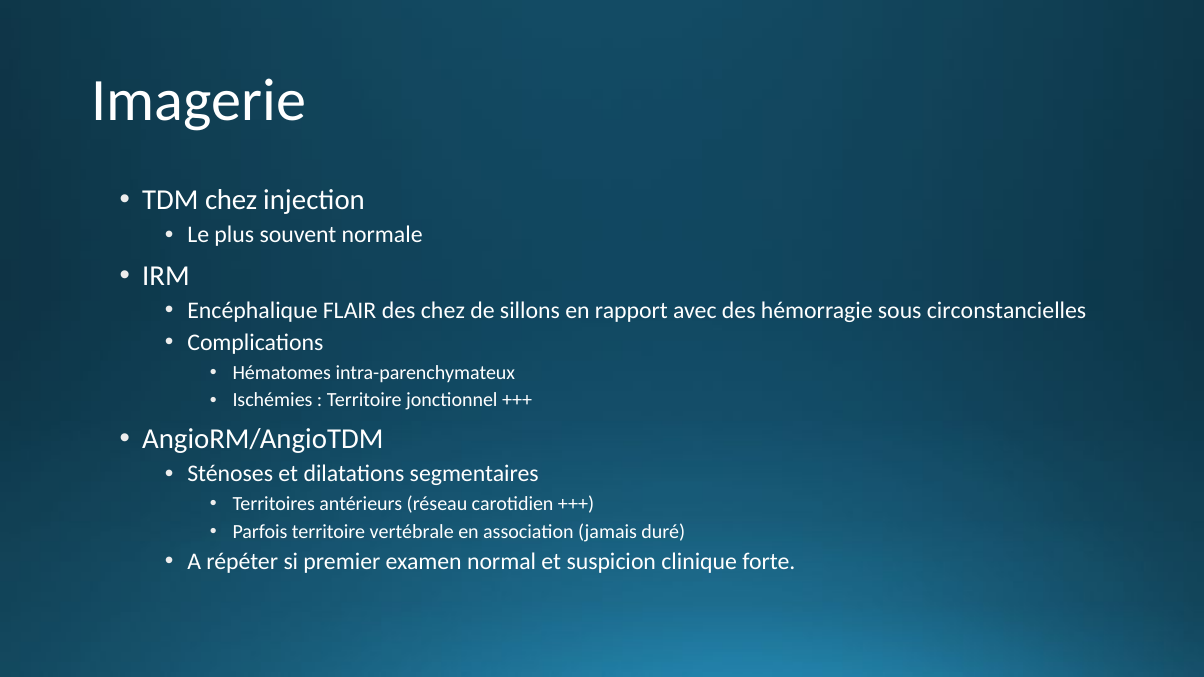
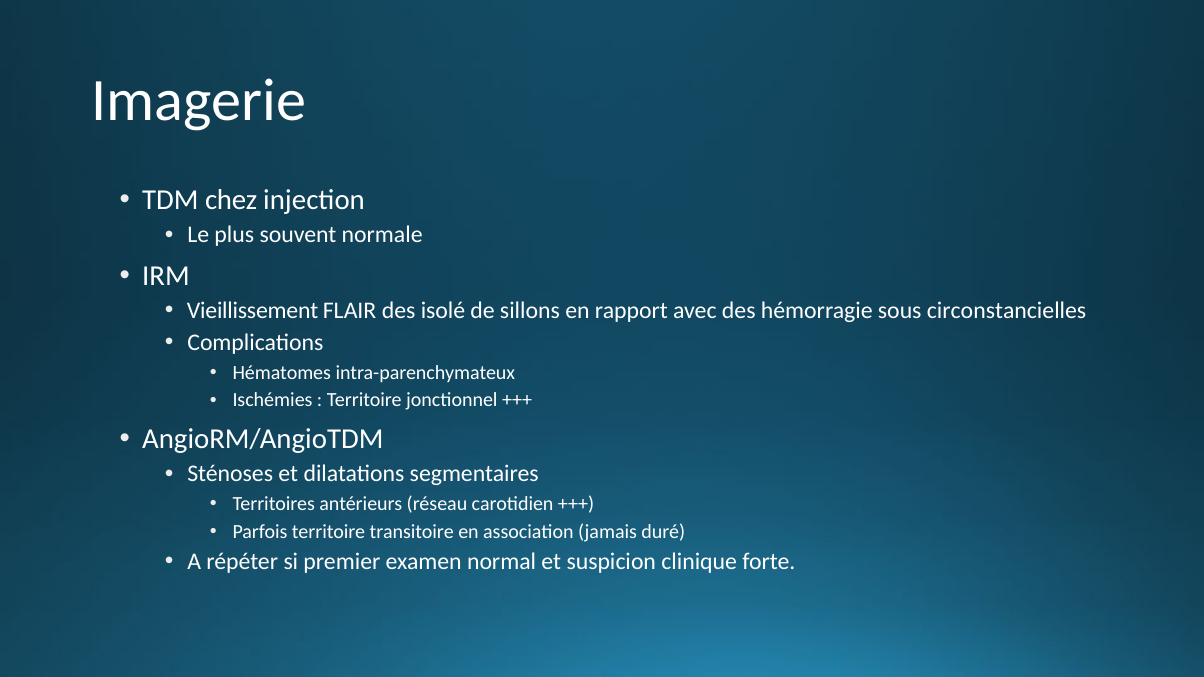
Encéphalique: Encéphalique -> Vieillissement (253, 311)
des chez: chez -> isolé (443, 311)
vertébrale: vertébrale -> transitoire (412, 532)
